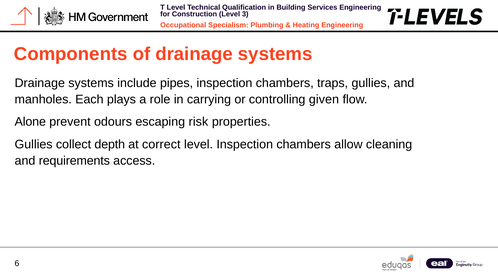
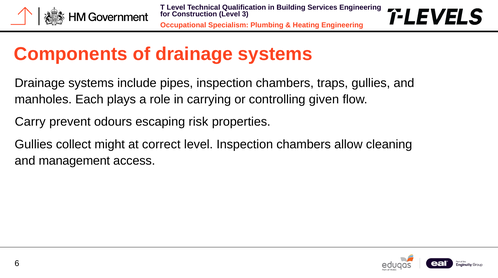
Alone: Alone -> Carry (30, 122)
depth: depth -> might (110, 145)
requirements: requirements -> management (74, 161)
